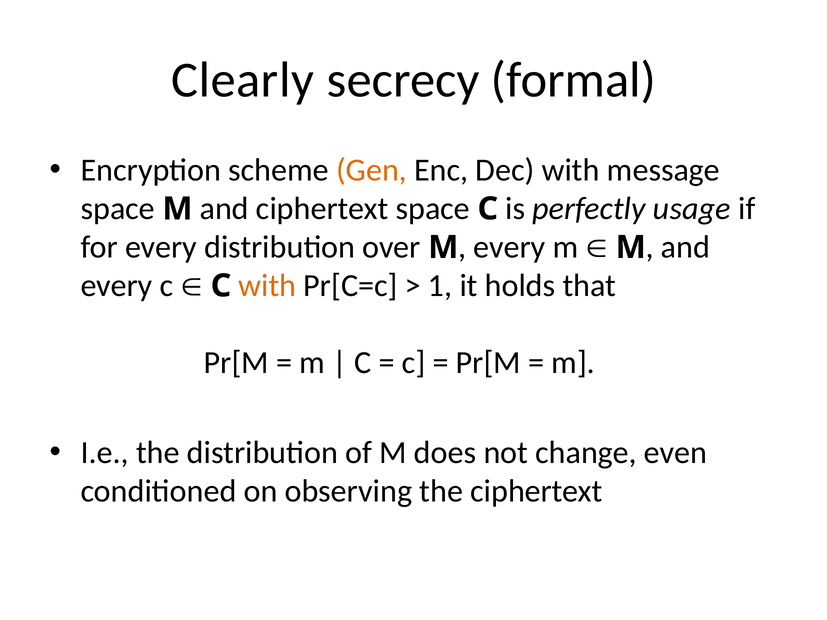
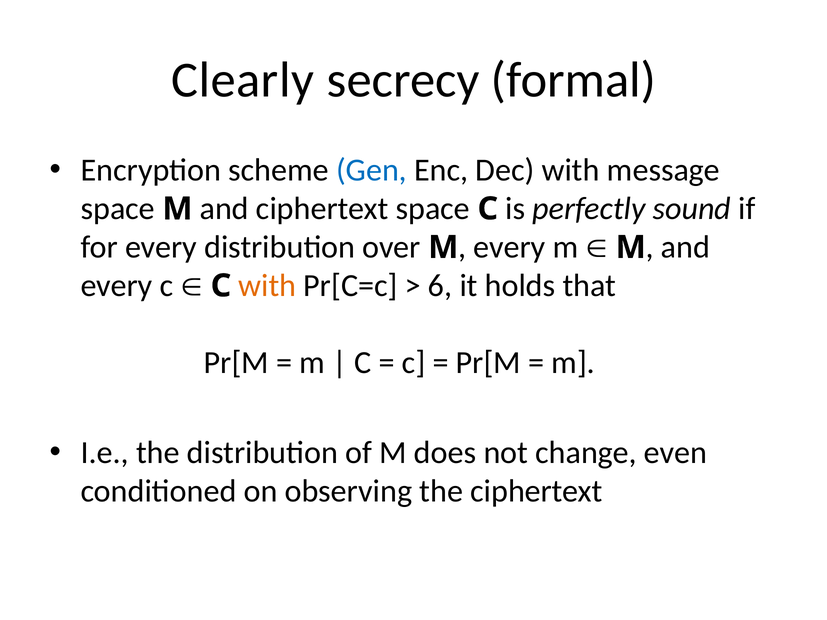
Gen colour: orange -> blue (371, 170)
usage: usage -> sound (692, 209)
1: 1 -> 6 (440, 286)
